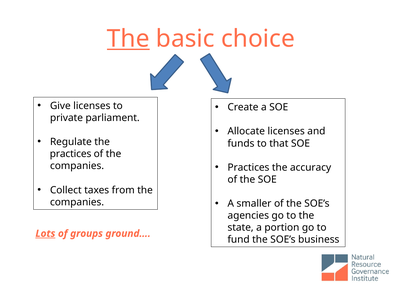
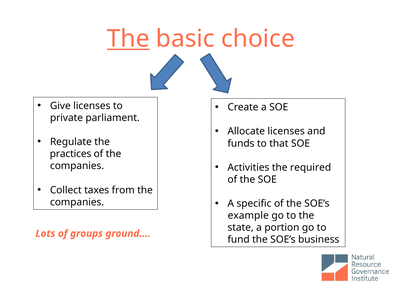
Practices: Practices -> Activities (248, 168)
accuracy: accuracy -> required (311, 168)
smaller: smaller -> specific (254, 204)
agencies: agencies -> example (248, 216)
Lots underline: present -> none (45, 234)
